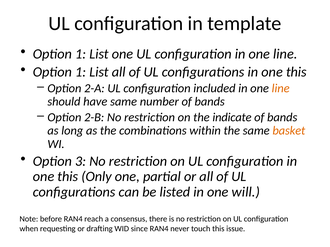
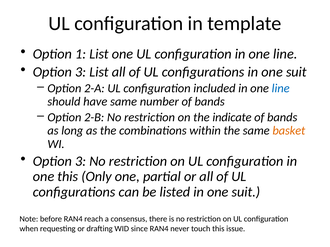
1: 1 -> 3 (81, 72)
configurations in one this: this -> suit (296, 72)
line colour: orange -> blue (281, 88)
listed in one will: will -> suit (246, 192)
